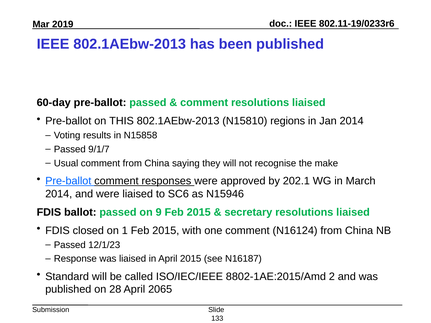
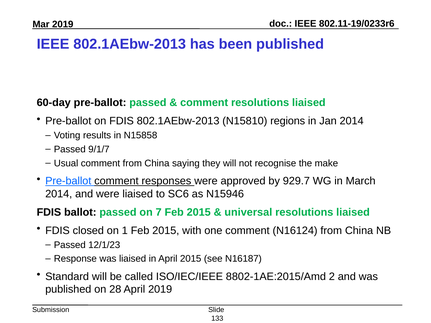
on THIS: THIS -> FDIS (122, 121)
202.1: 202.1 -> 929.7 (296, 181)
9: 9 -> 7 (159, 212)
secretary: secretary -> universal (248, 212)
April 2065: 2065 -> 2019 (160, 290)
